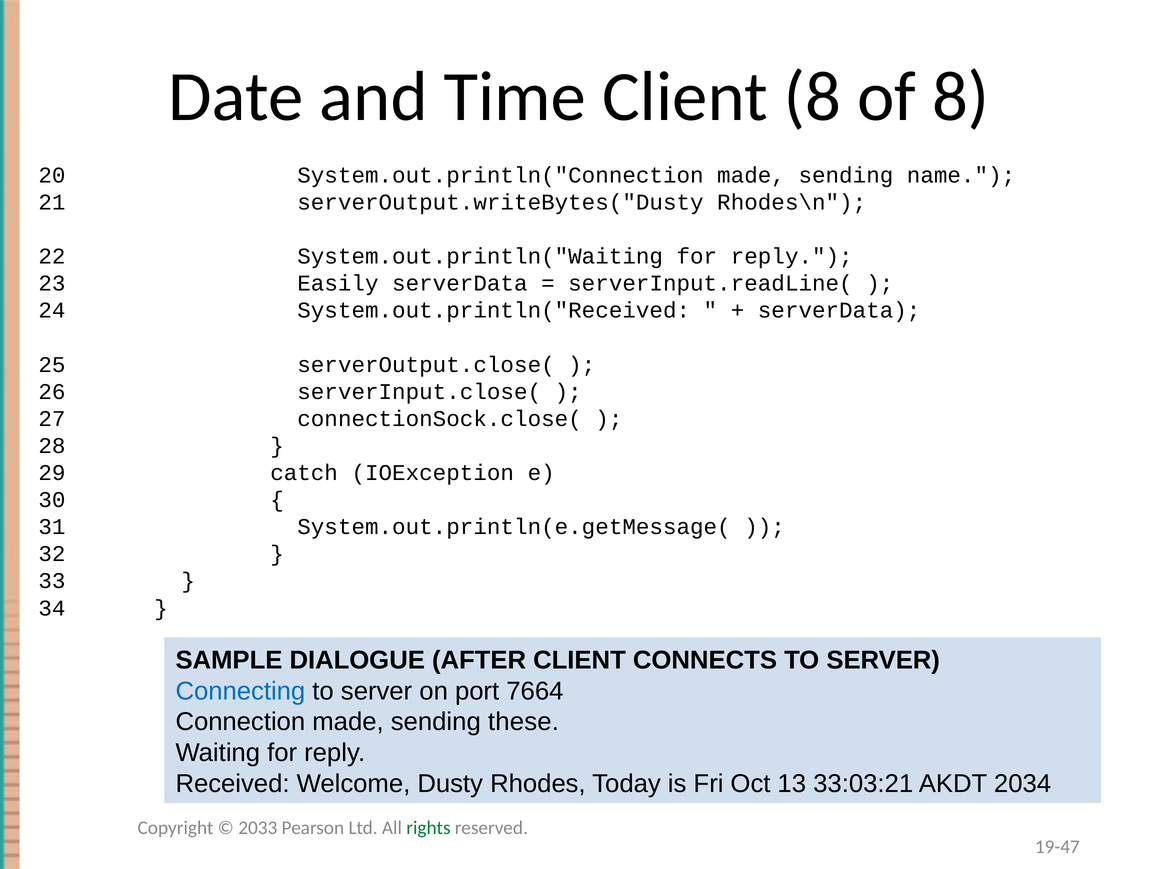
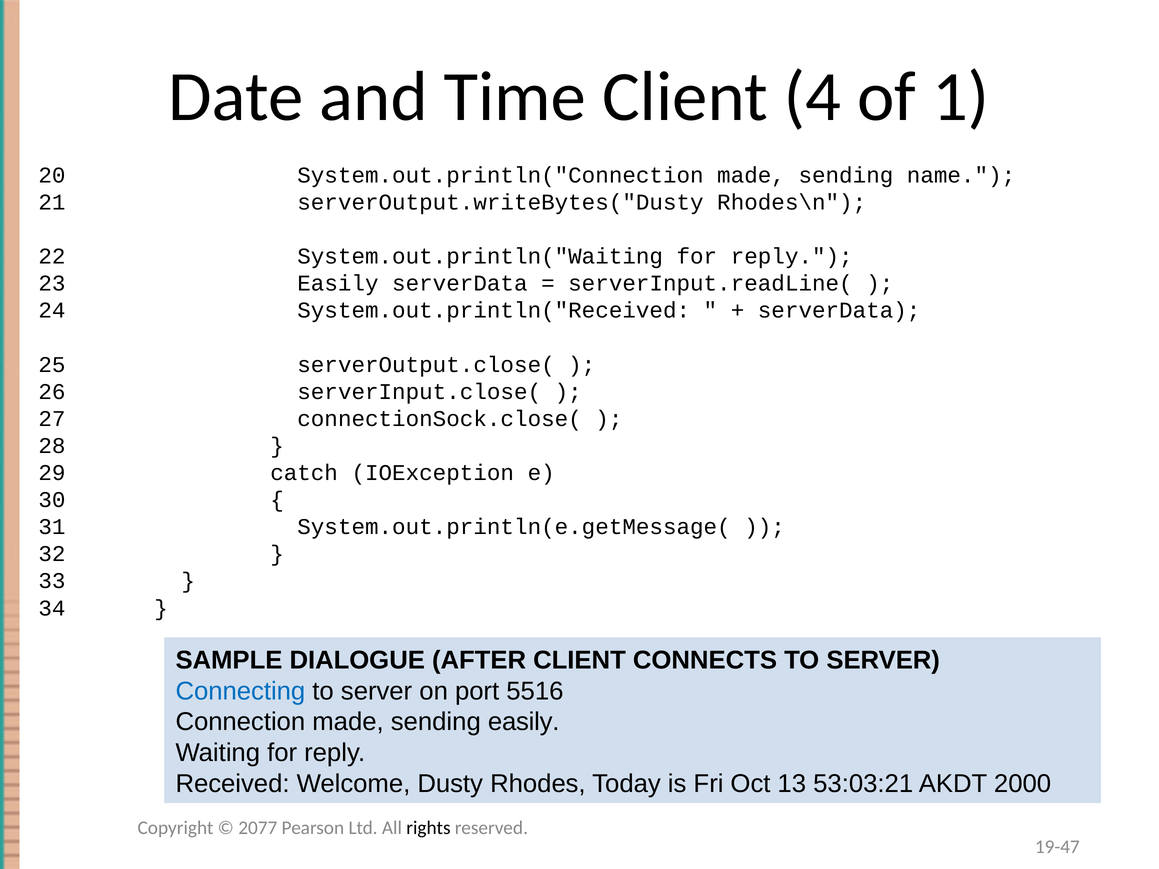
Client 8: 8 -> 4 (813, 97)
of 8: 8 -> 1 (961, 97)
7664: 7664 -> 5516 (535, 691)
sending these: these -> easily (524, 722)
33:03:21: 33:03:21 -> 53:03:21 (863, 784)
2034: 2034 -> 2000 (1023, 784)
2033: 2033 -> 2077 (258, 828)
rights colour: green -> black (428, 828)
